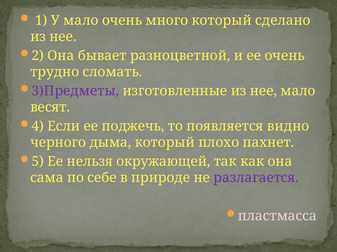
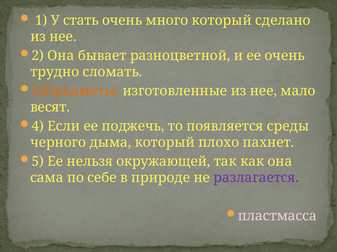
У мало: мало -> стать (81, 20)
3)Предметы colour: purple -> orange (75, 91)
видно: видно -> среды (288, 127)
